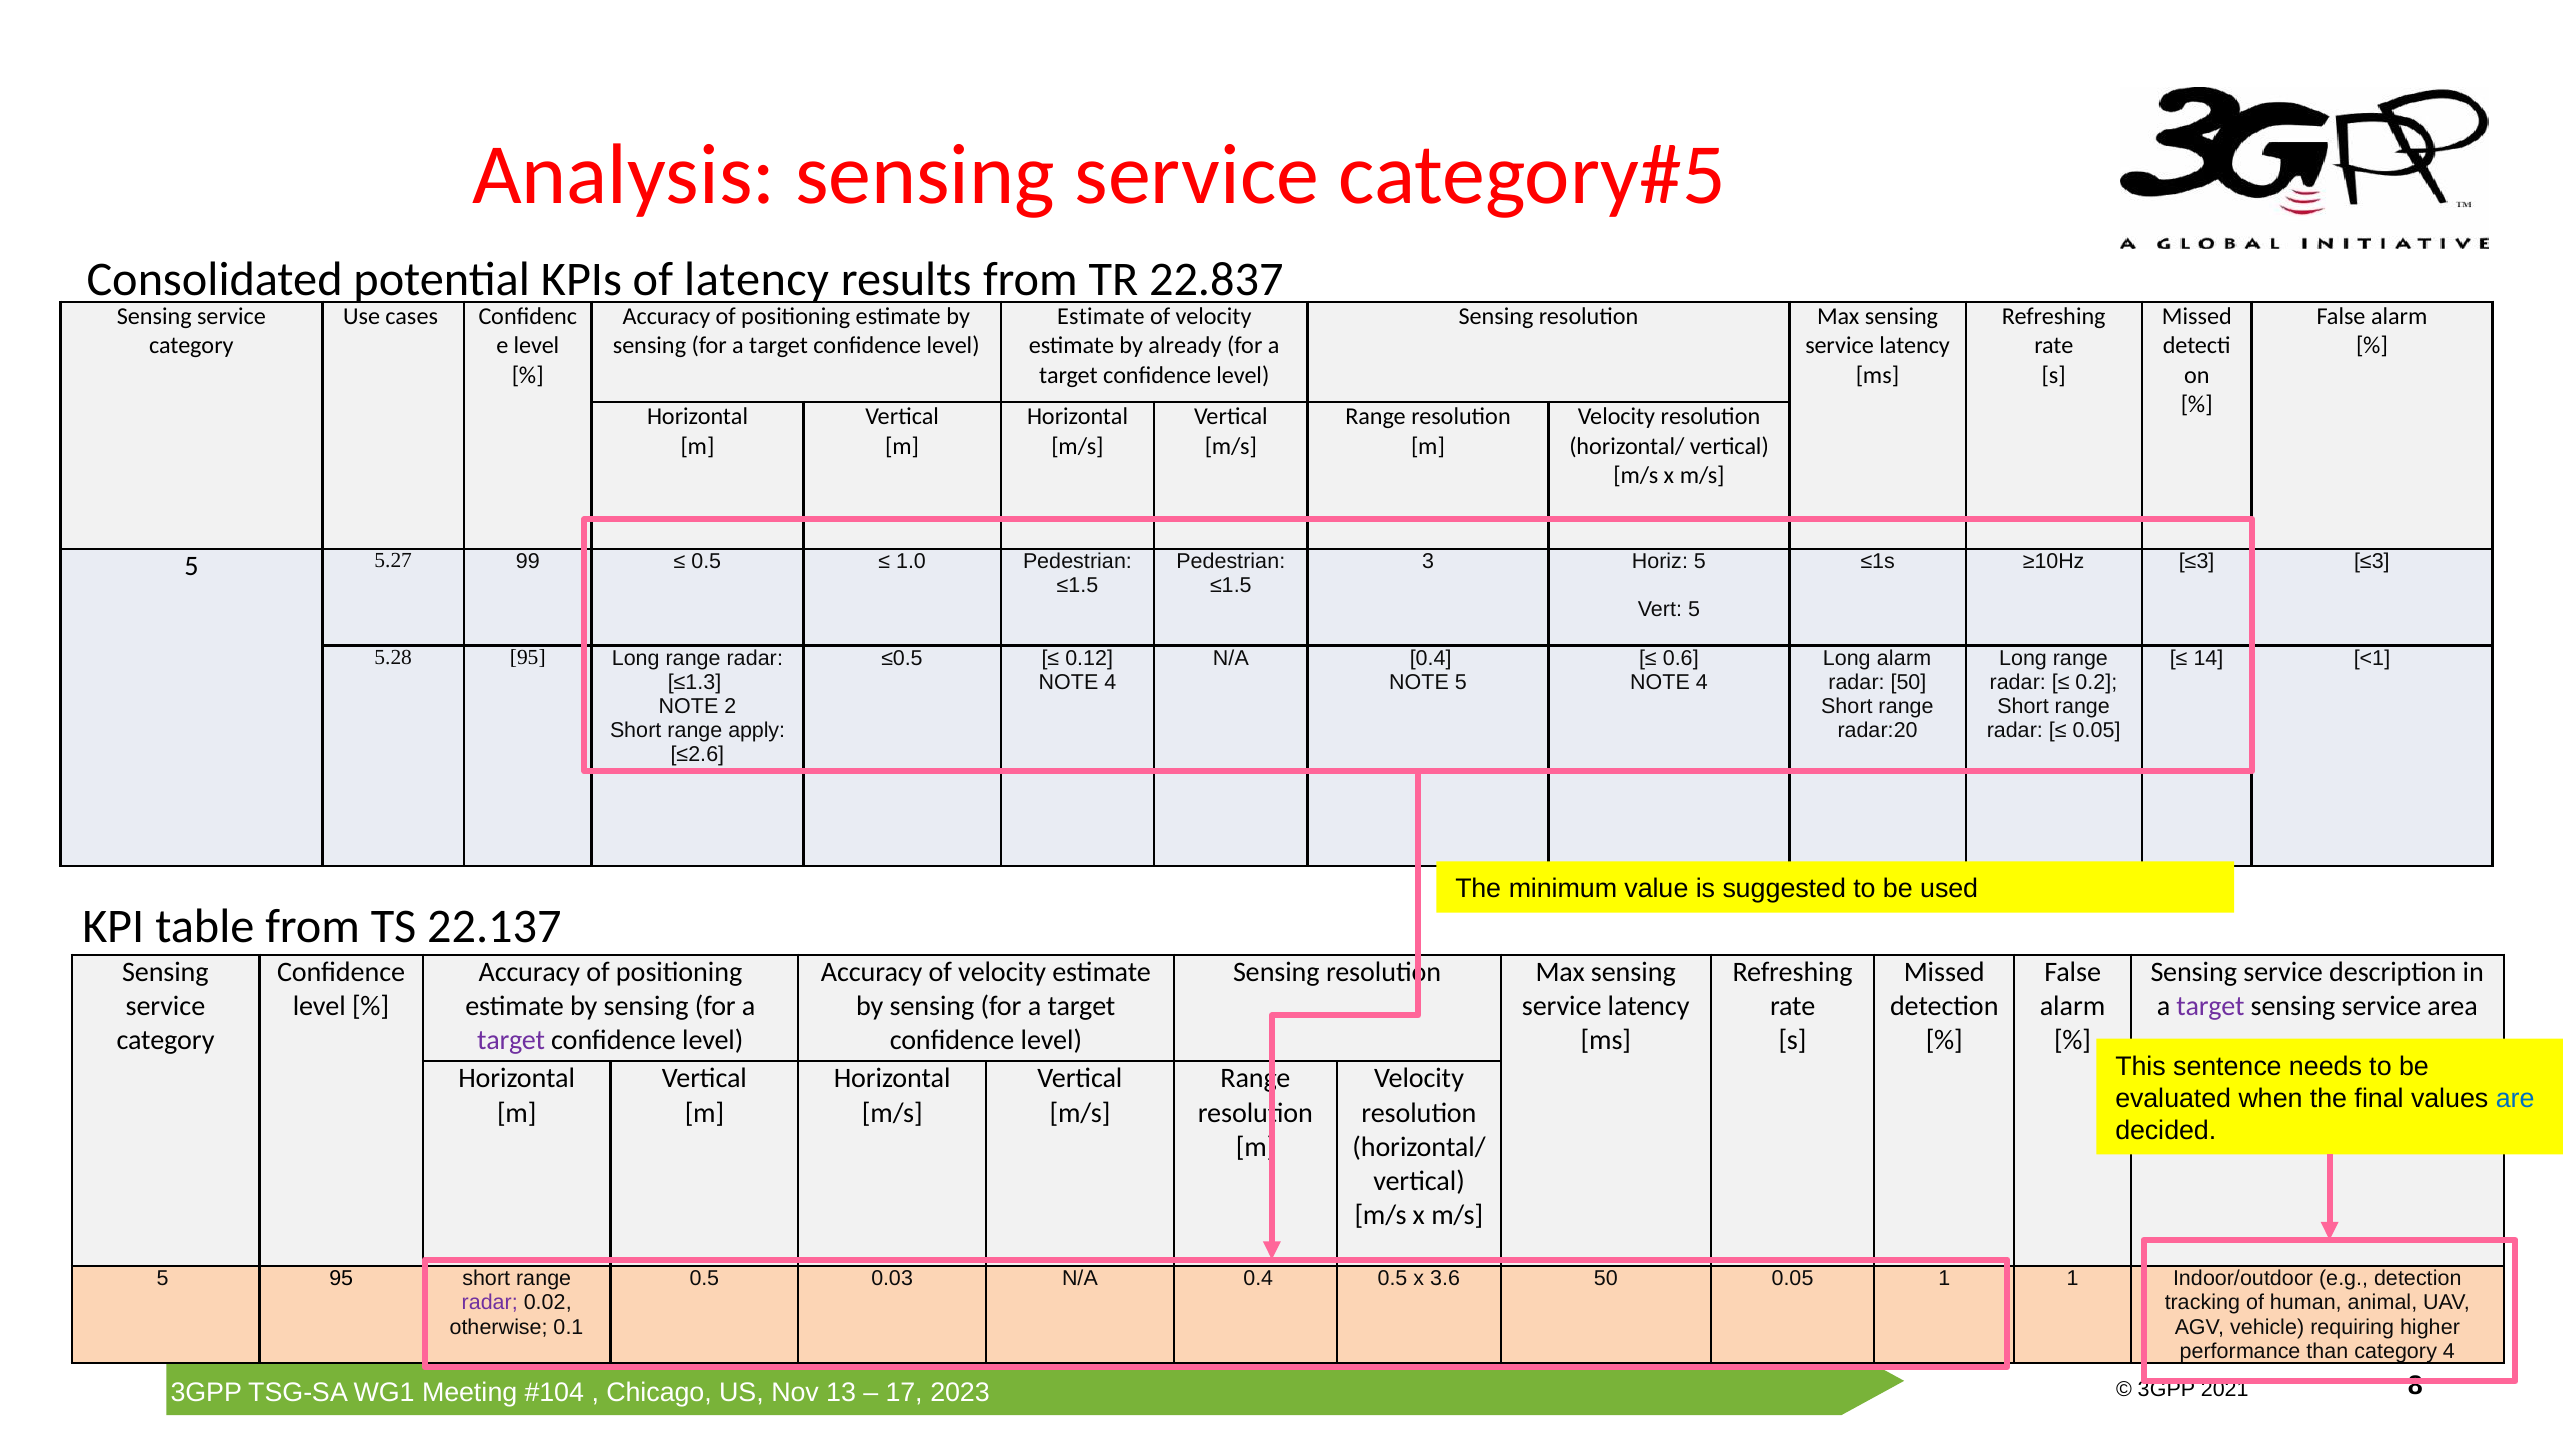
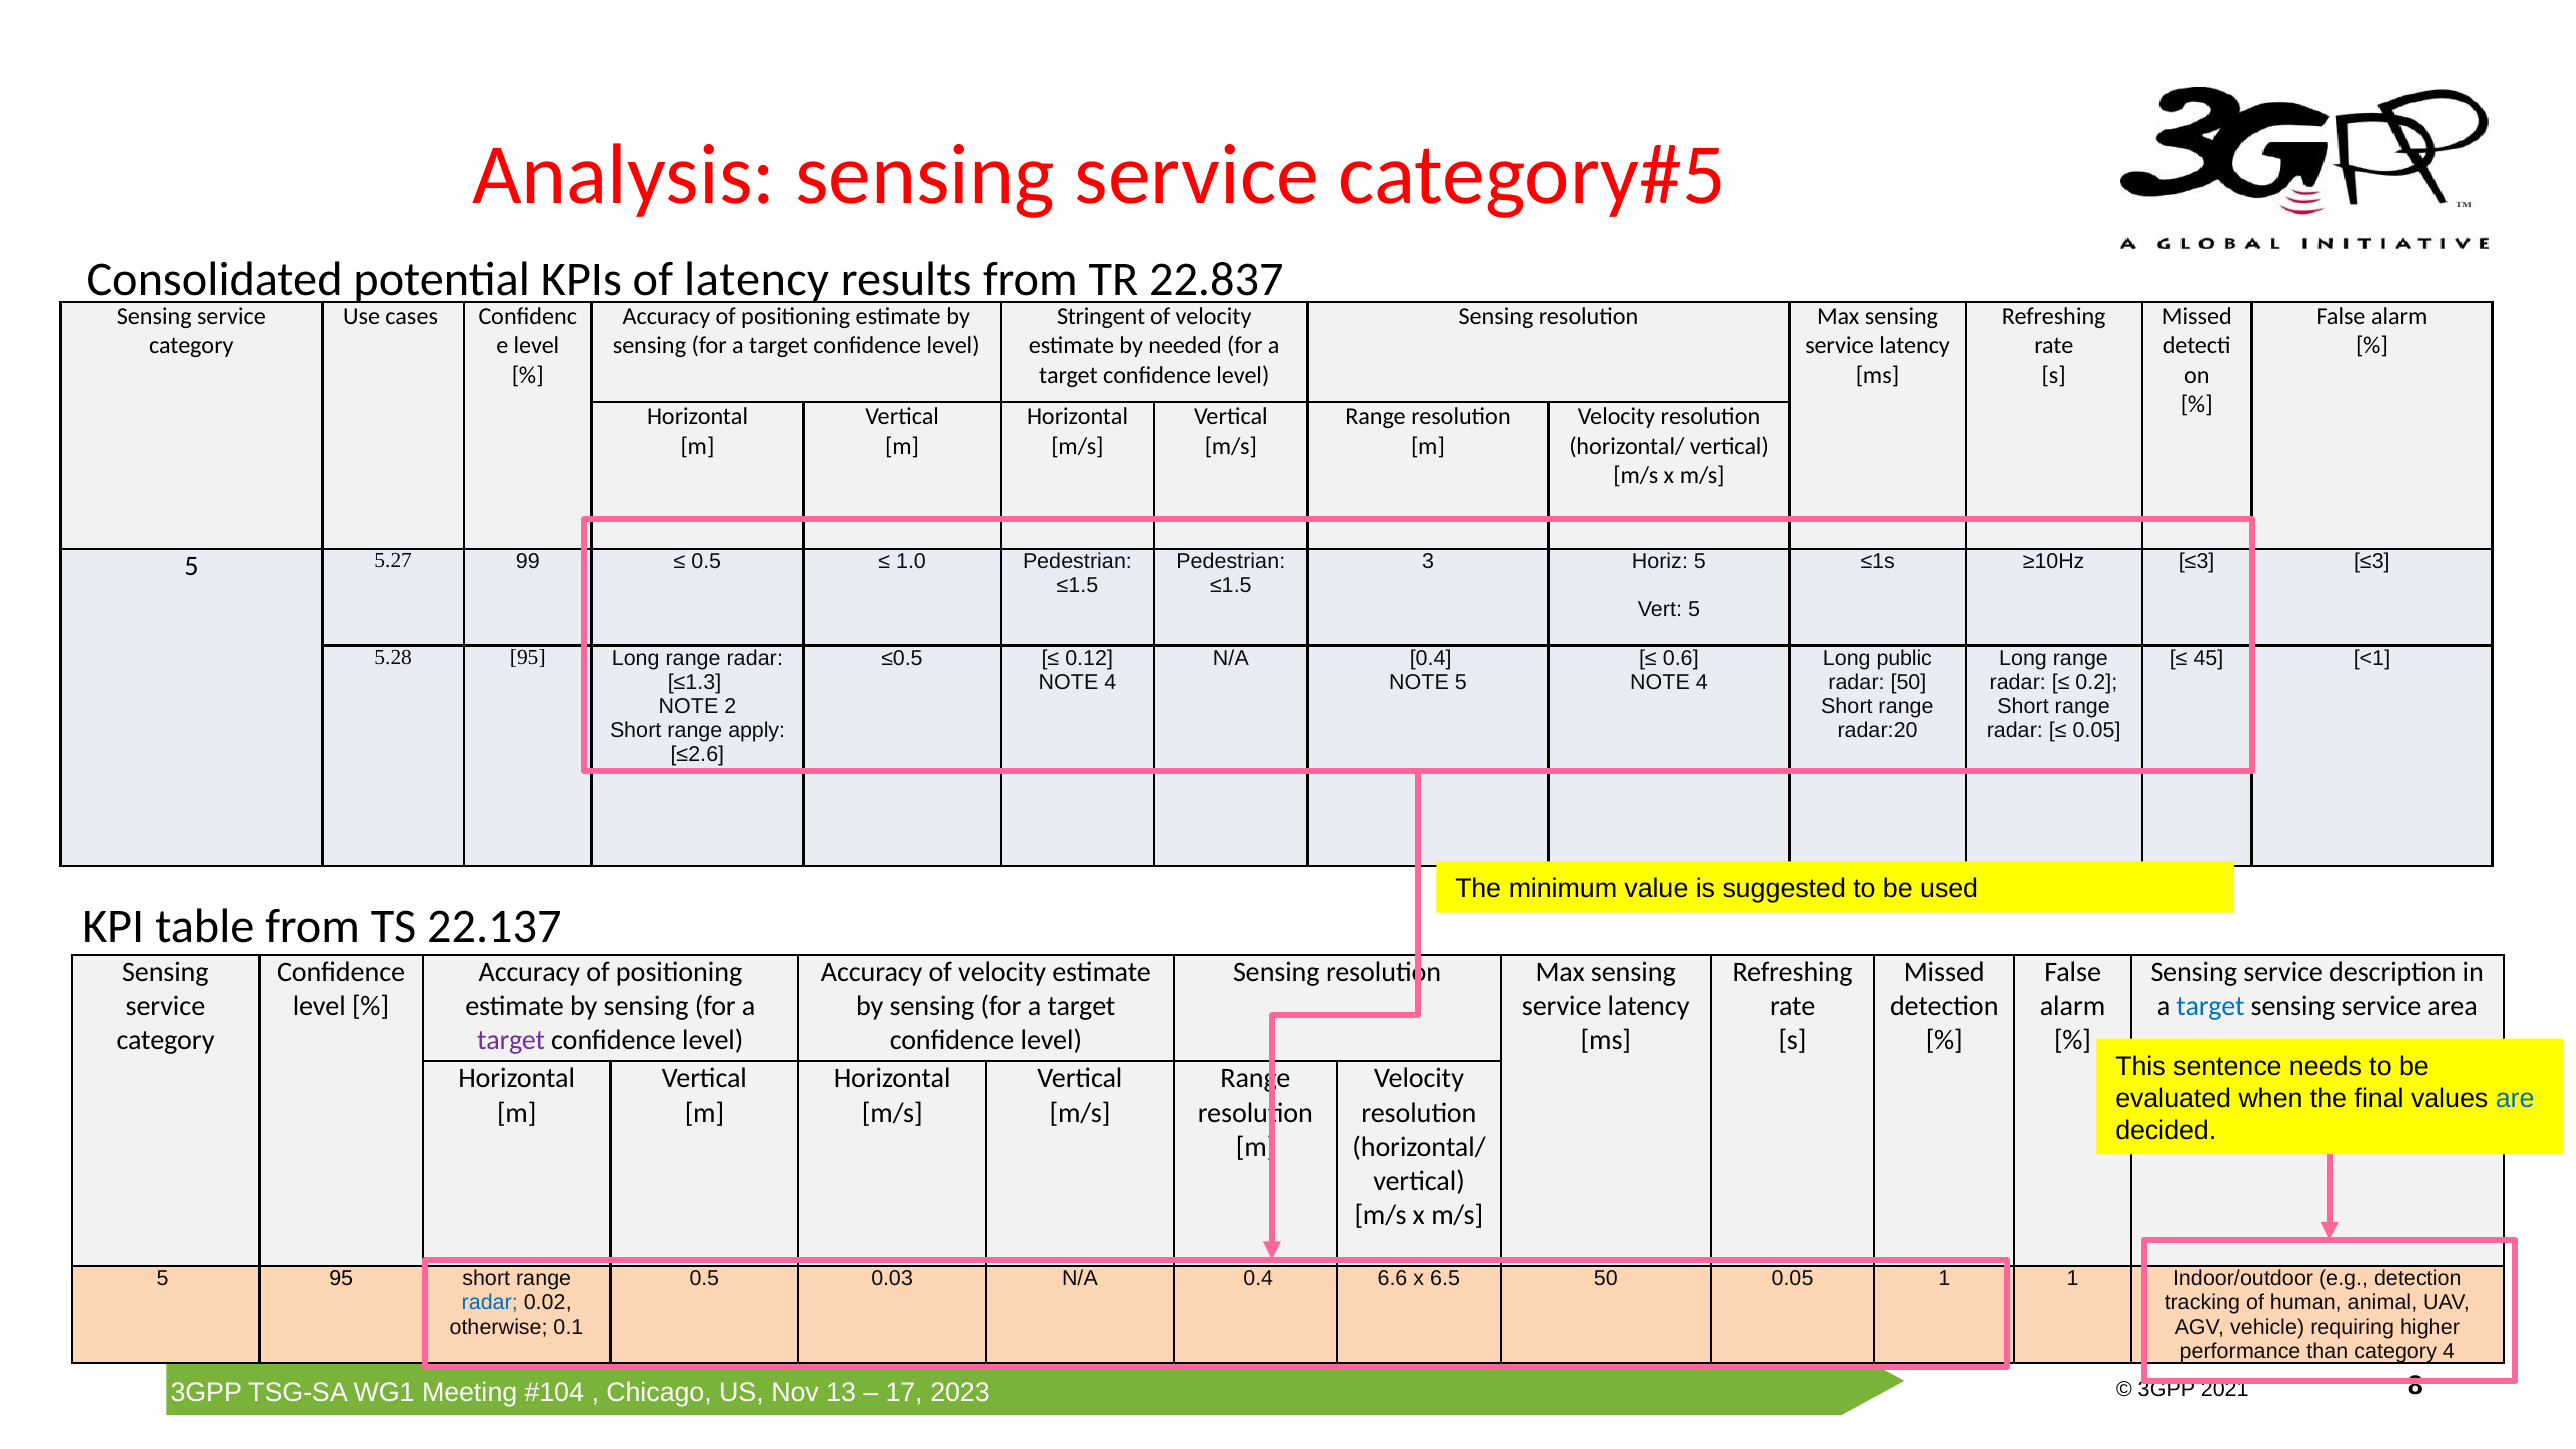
Estimate: Estimate -> Stringent (1101, 317)
already: already -> needed (1185, 346)
Long alarm: alarm -> public (1904, 658)
14: 14 -> 45 (2208, 658)
target colour: purple -> blue (2211, 1006)
0.4 0.5: 0.5 -> 6.6 (1393, 1279)
3.6: 3.6 -> 6.5 (1445, 1279)
radar colour: purple -> blue (490, 1303)
